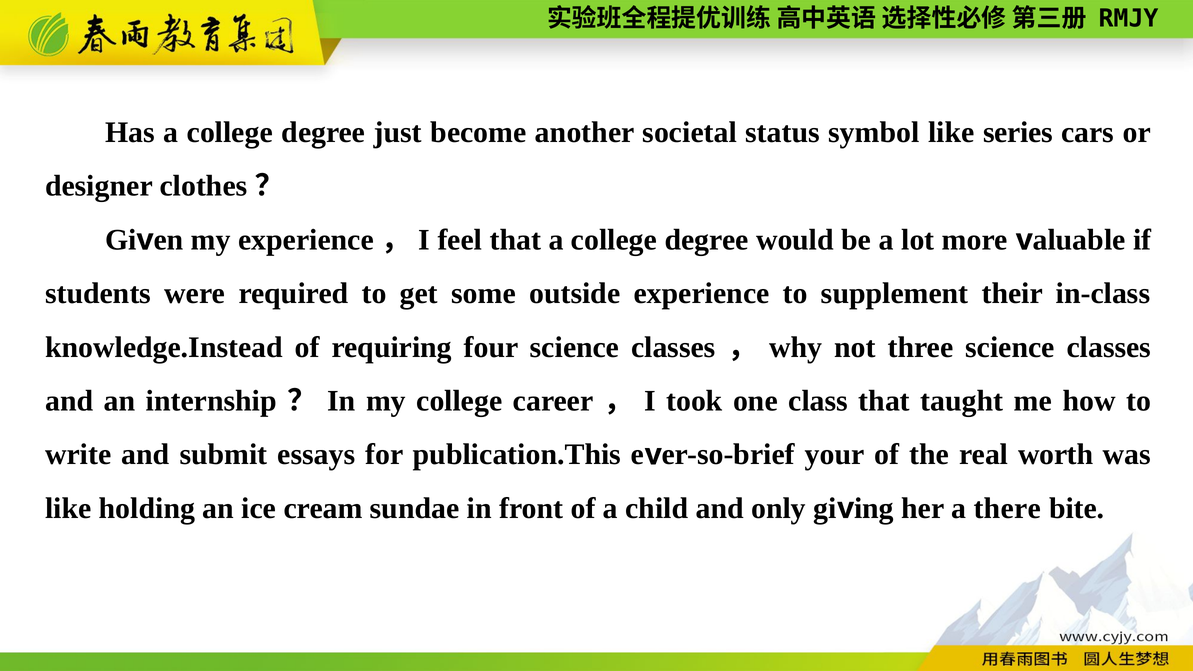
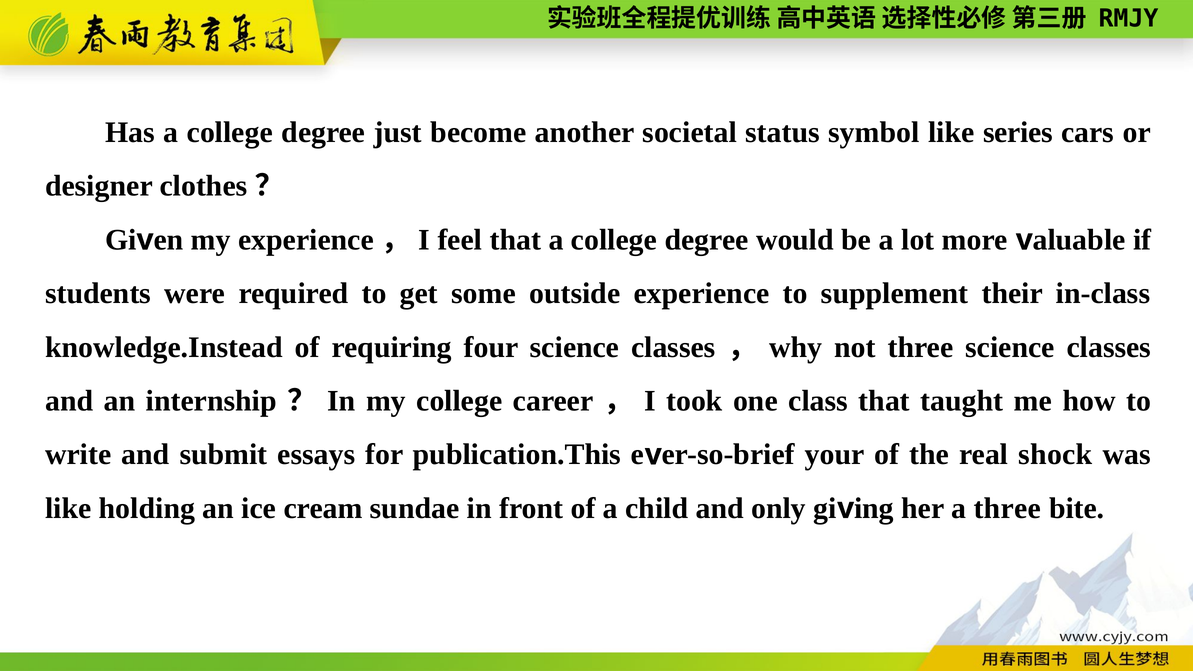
worth: worth -> shock (1055, 455)
a there: there -> three (1007, 508)
